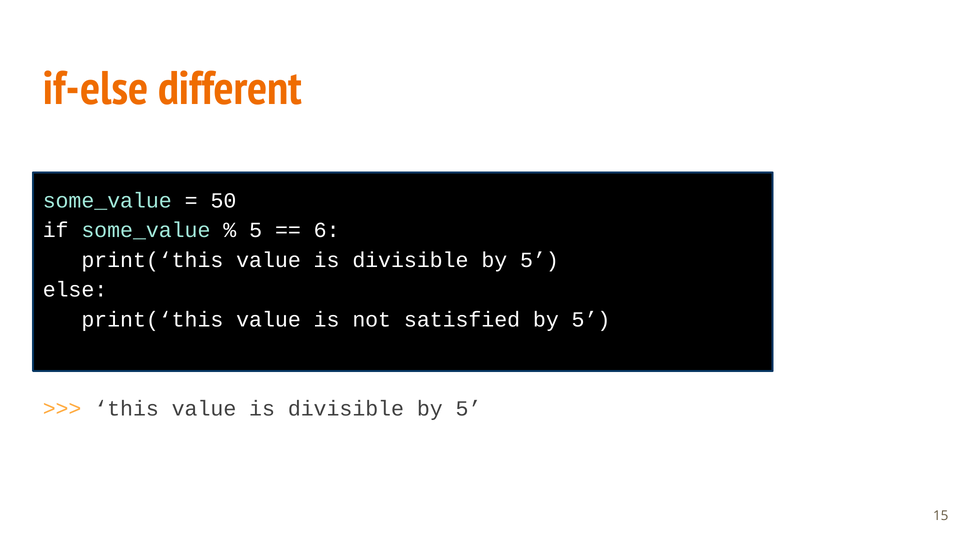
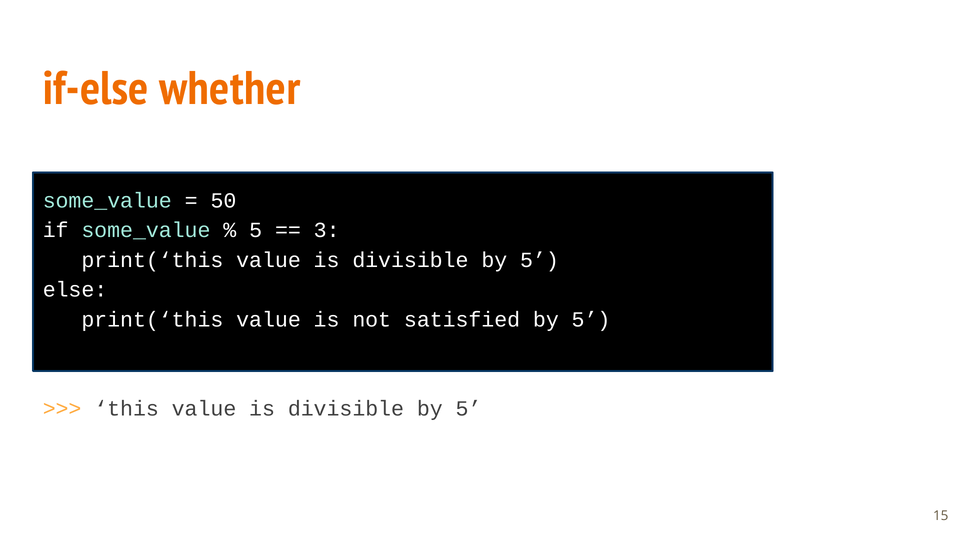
different: different -> whether (230, 89)
6: 6 -> 3 (327, 230)
